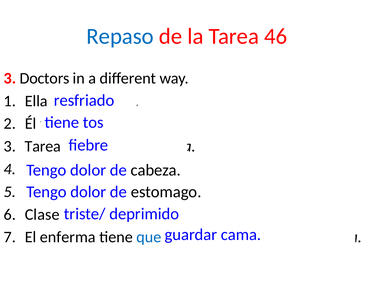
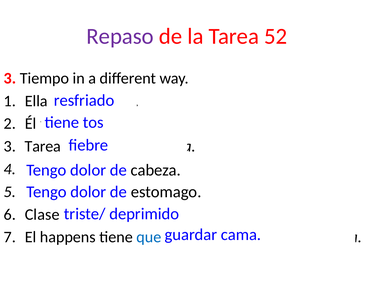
Repaso colour: blue -> purple (120, 36)
46: 46 -> 52 (276, 36)
3 Doctors: Doctors -> Tiempo (44, 78)
enferma: enferma -> happens (68, 237)
